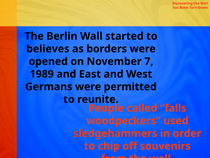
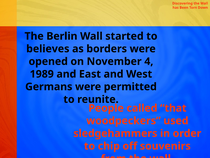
7: 7 -> 4 (149, 61)
falls: falls -> that (173, 108)
